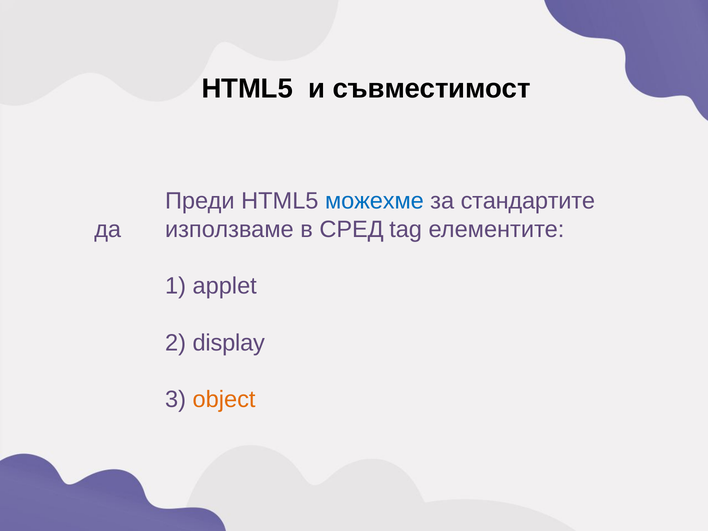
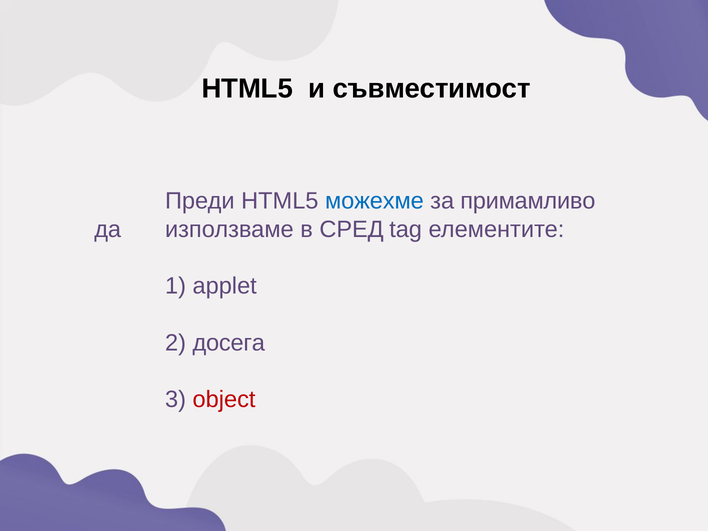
стандартите: стандартите -> примамливо (528, 201)
display: display -> досега (229, 343)
object colour: orange -> red (224, 399)
